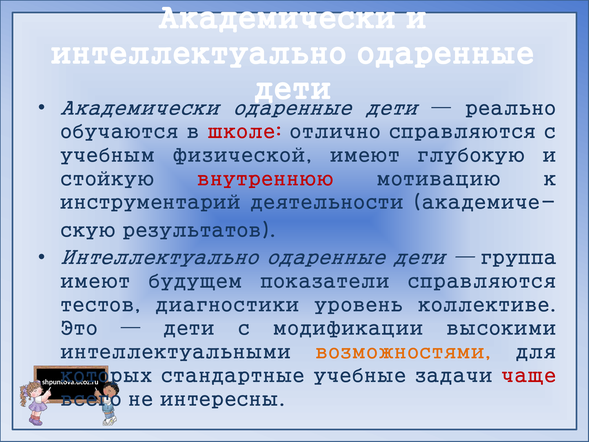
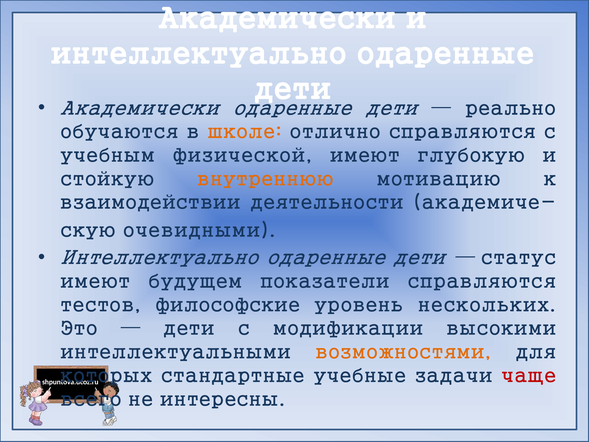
школе colour: red -> orange (245, 132)
внутреннюю colour: red -> orange (265, 179)
инструментарий: инструментарий -> взаимодействии (150, 202)
результатов: результатов -> очевидными (199, 230)
группа: группа -> статус (519, 258)
диагностики: диагностики -> философские (228, 305)
коллективе: коллективе -> нескольких (487, 305)
